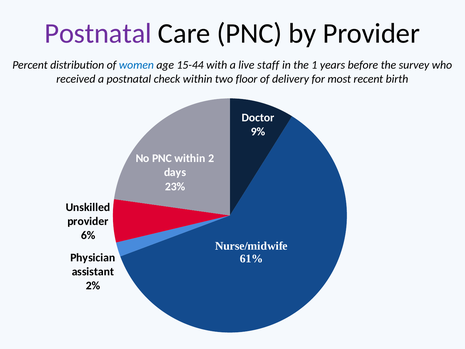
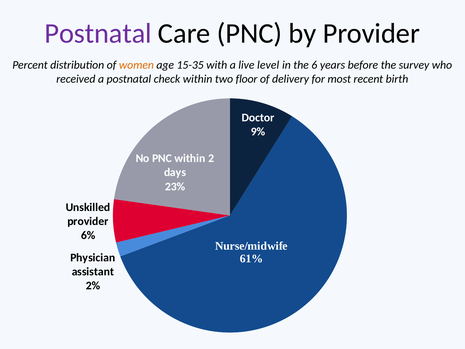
women colour: blue -> orange (136, 65)
15-44: 15-44 -> 15-35 (190, 65)
staff: staff -> level (268, 65)
1: 1 -> 6 (314, 65)
